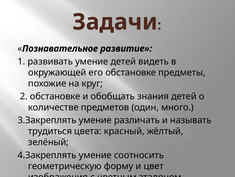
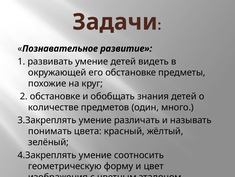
трудиться: трудиться -> понимать (50, 131)
